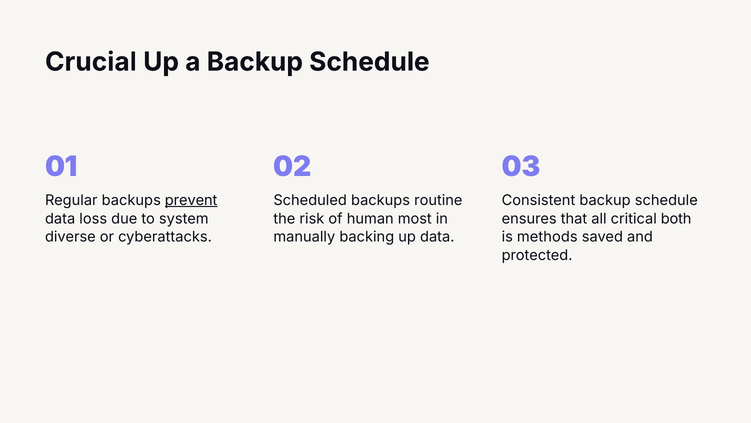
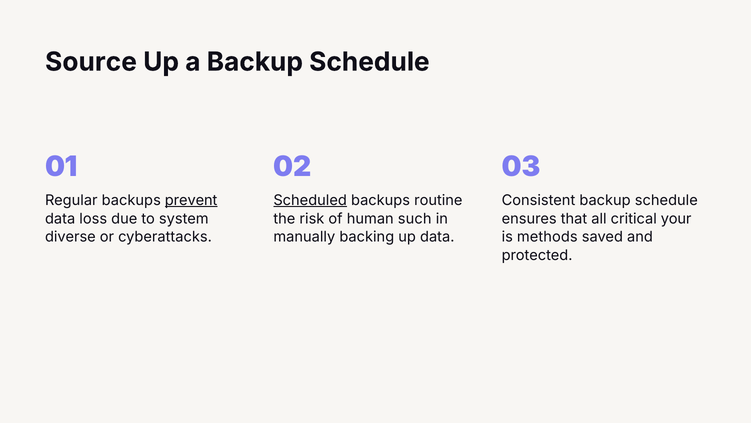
Crucial: Crucial -> Source (91, 62)
Scheduled underline: none -> present (310, 200)
most: most -> such (415, 218)
both: both -> your (676, 218)
